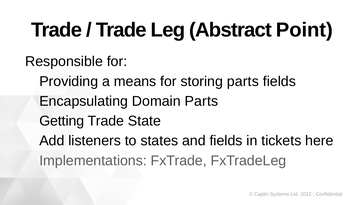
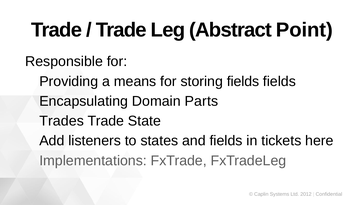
storing parts: parts -> fields (243, 81)
Getting: Getting -> Trades (62, 121)
